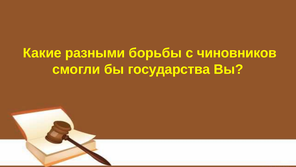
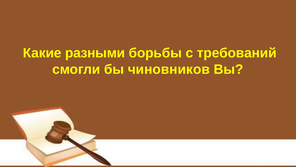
чиновников: чиновников -> требований (237, 53)
государства: государства -> чиновников (169, 69)
